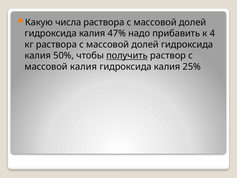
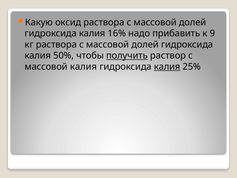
числа: числа -> оксид (68, 22)
47%: 47% -> 16% (117, 33)
4: 4 -> 9 (212, 33)
калия underline: none -> present (167, 67)
